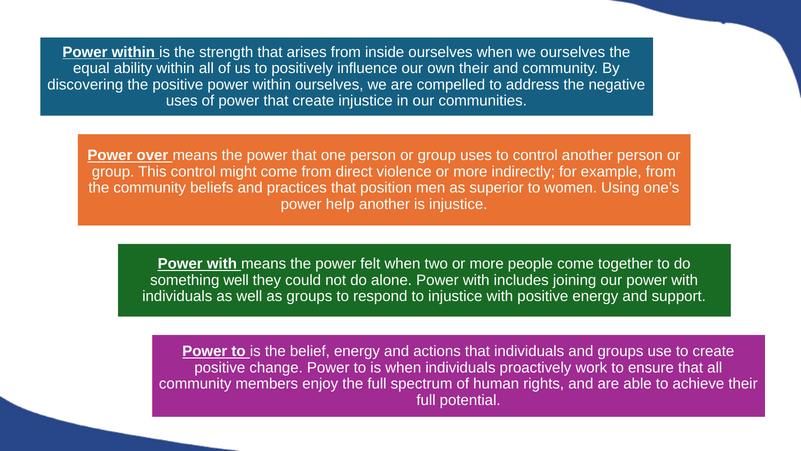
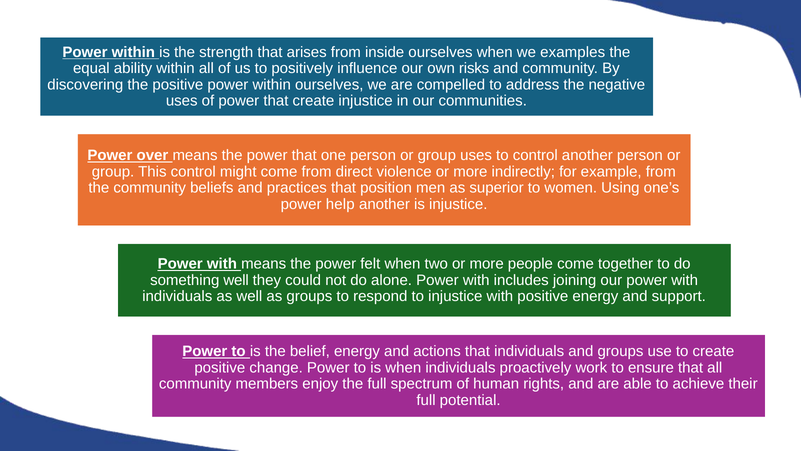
we ourselves: ourselves -> examples (573, 52)
own their: their -> risks (474, 68)
